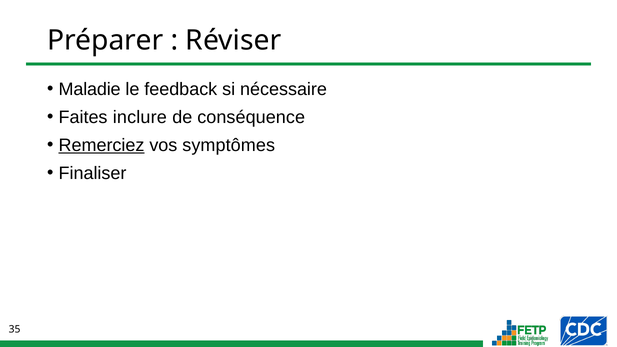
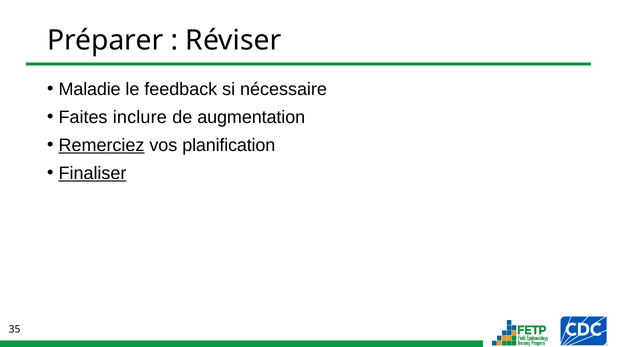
conséquence: conséquence -> augmentation (251, 117)
symptômes: symptômes -> planification (229, 145)
Finaliser underline: none -> present (93, 173)
